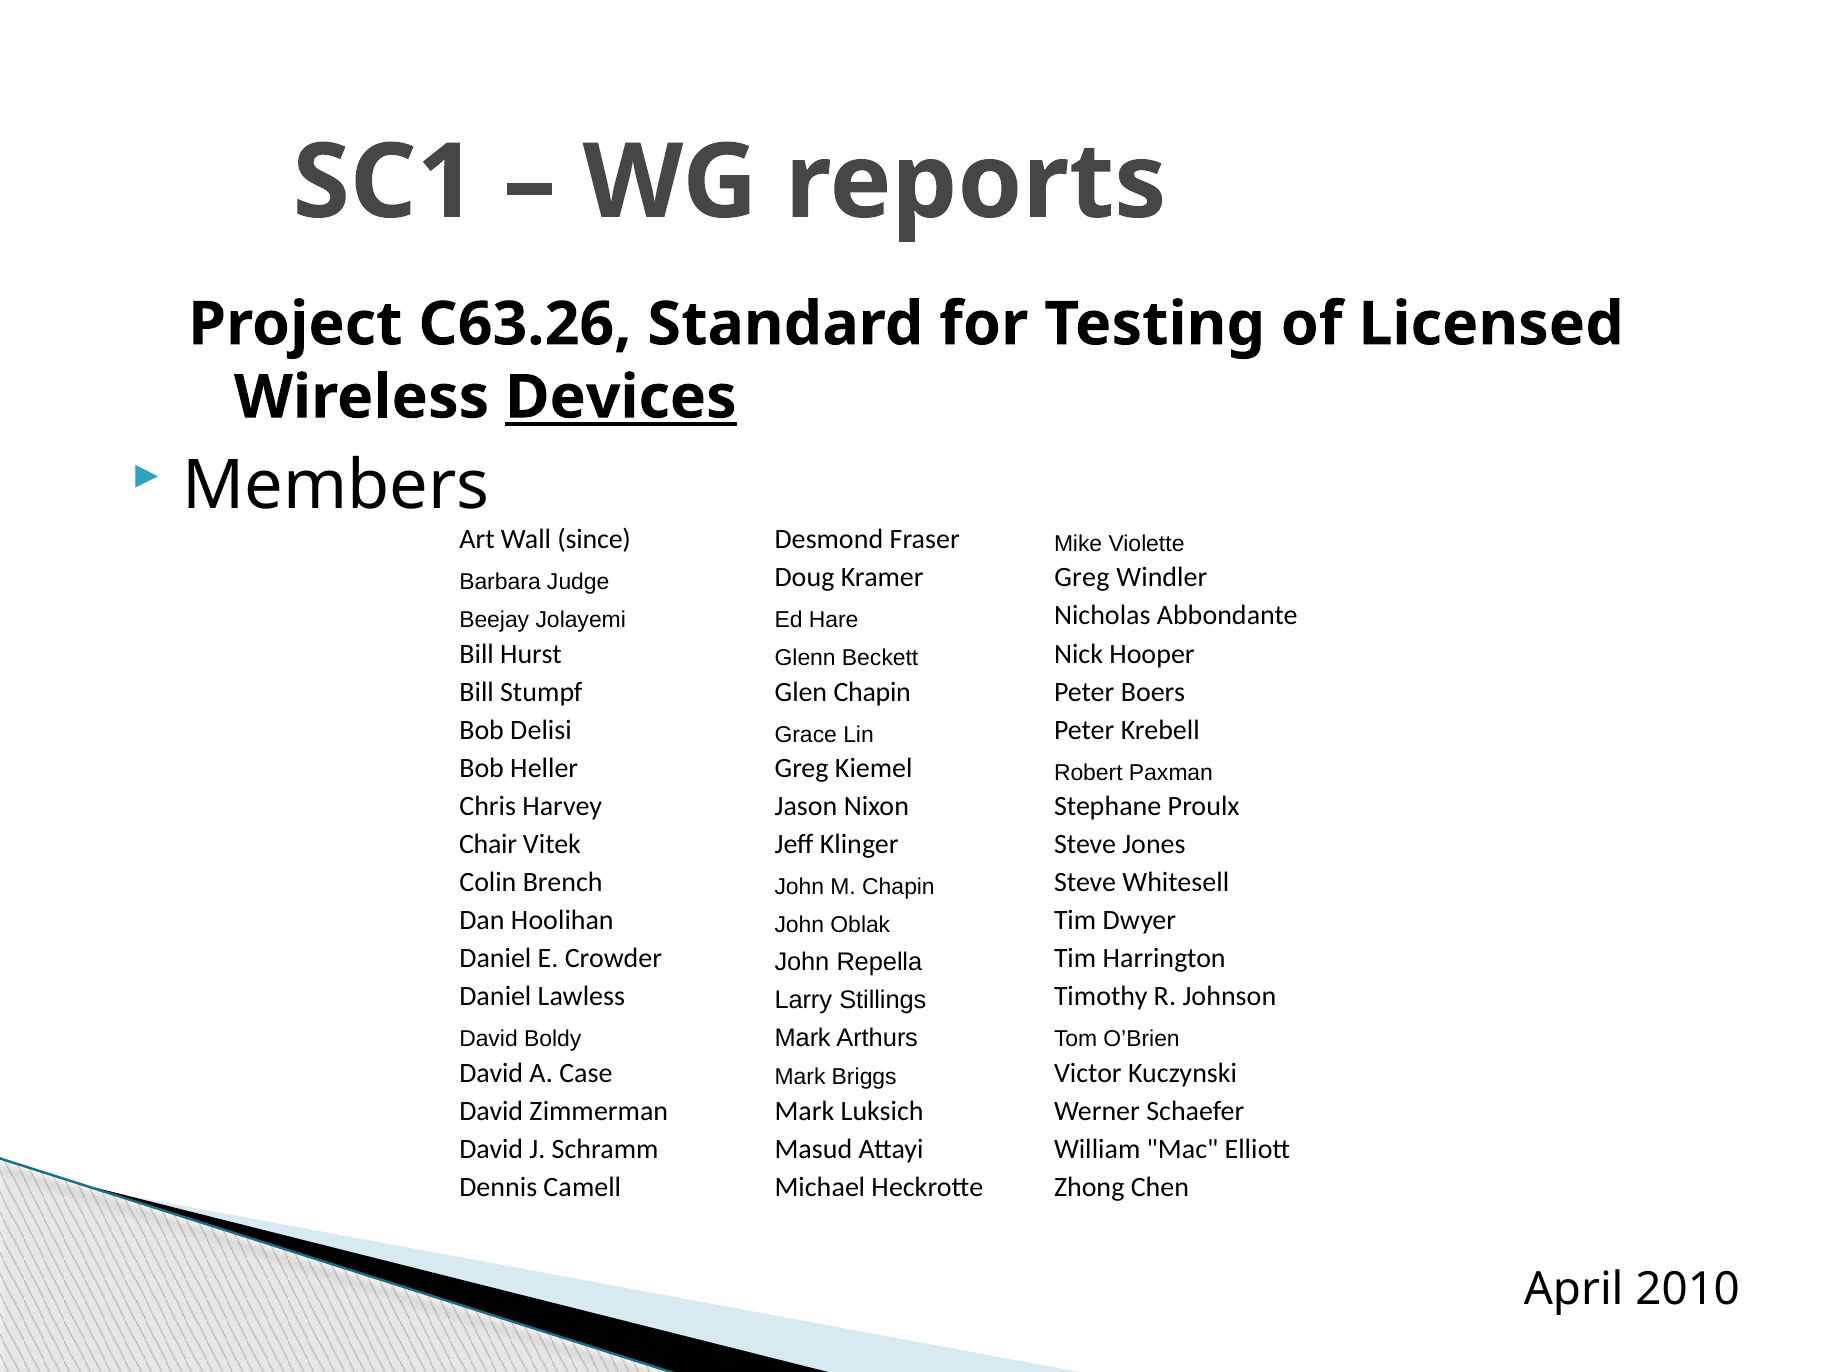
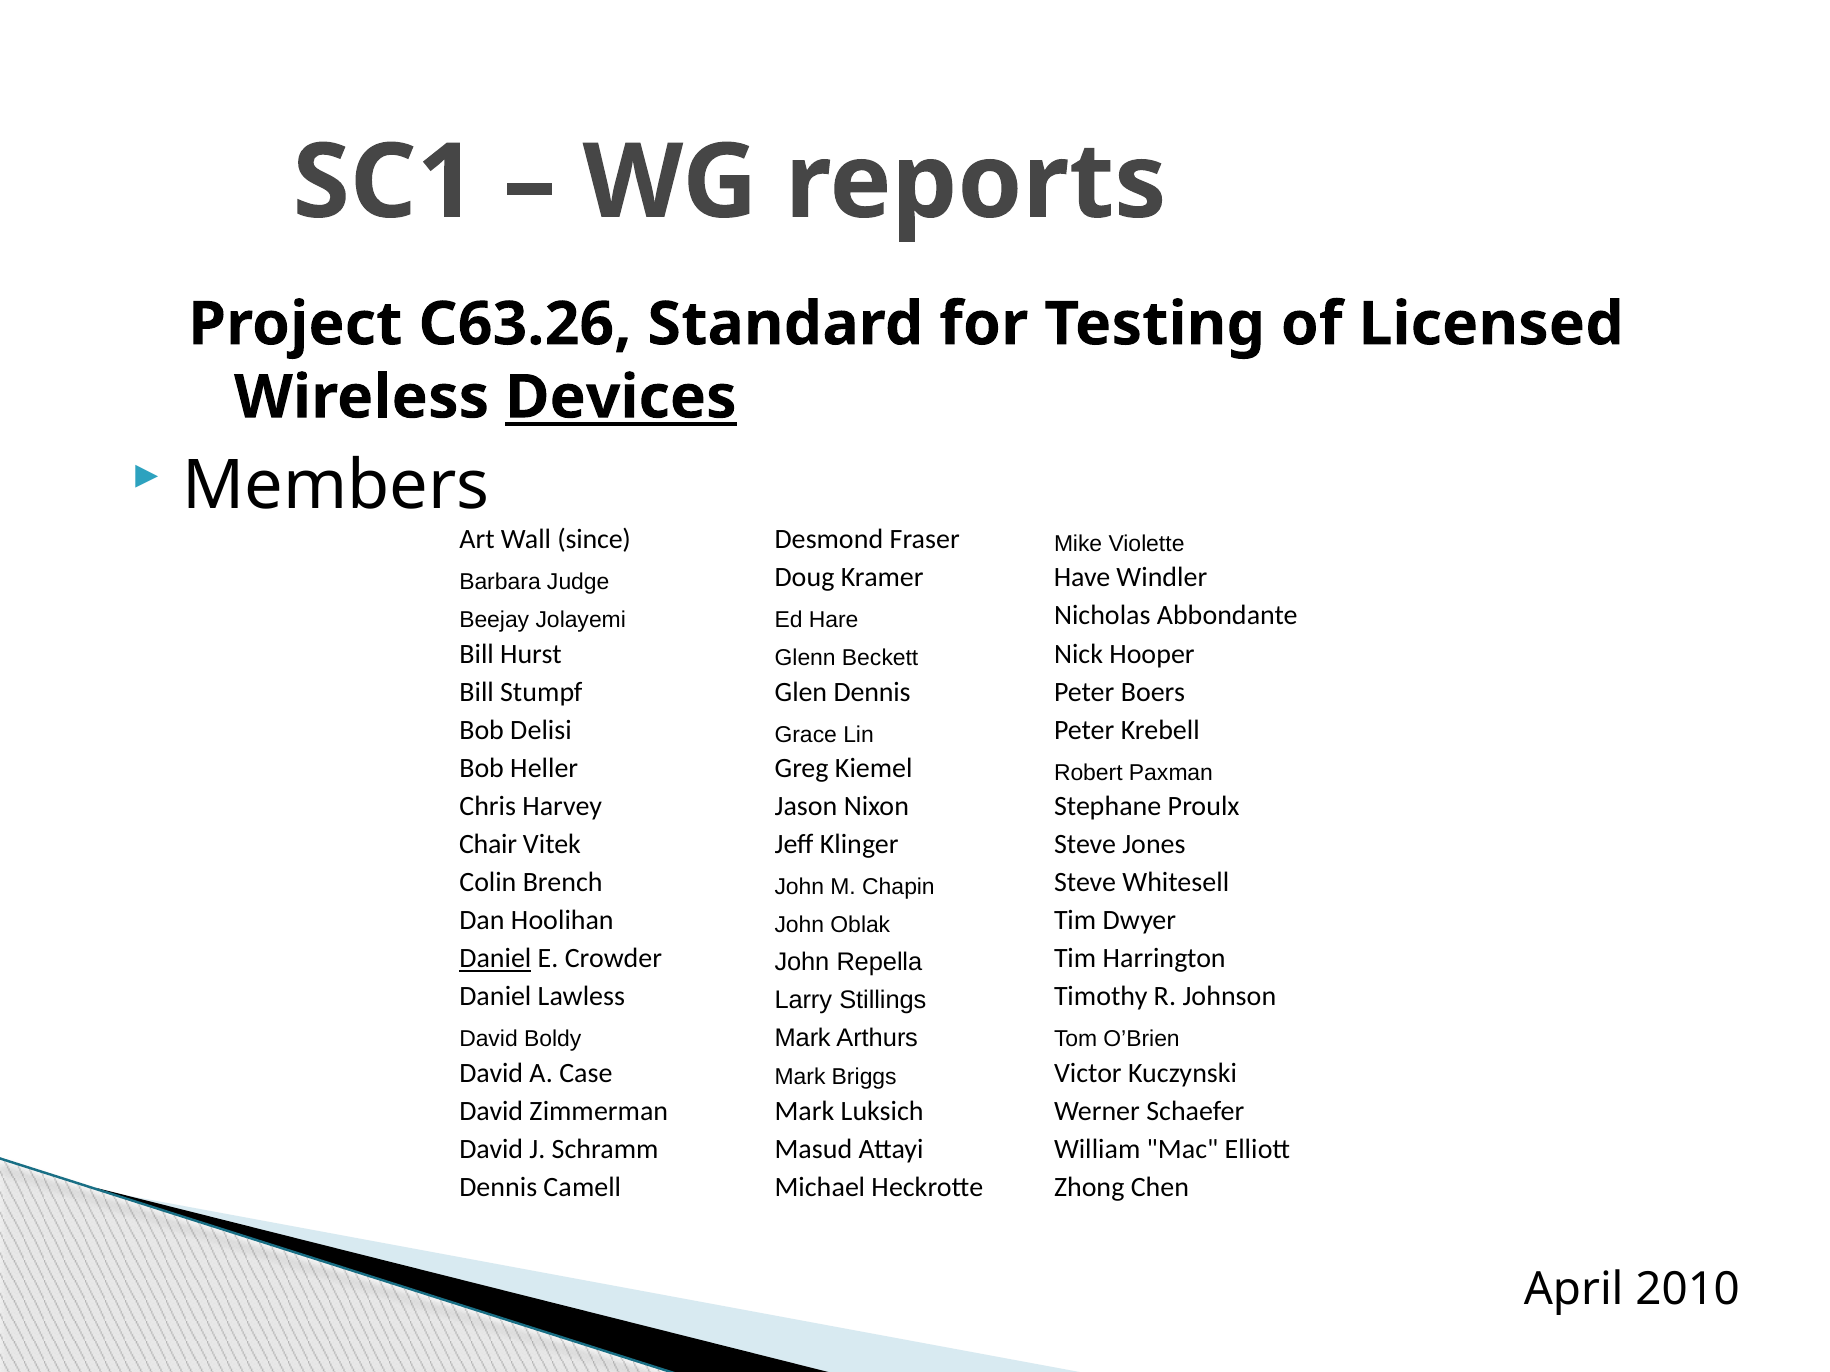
Kramer Greg: Greg -> Have (1082, 578)
Glen Chapin: Chapin -> Dennis (872, 692)
Daniel underline: none -> present (495, 959)
